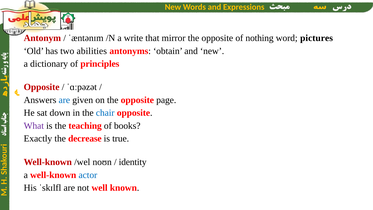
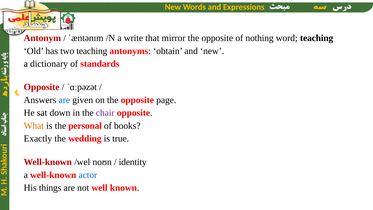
word pictures: pictures -> teaching (317, 38)
two abilities: abilities -> teaching (92, 51)
principles: principles -> standards (100, 64)
chair colour: blue -> purple (105, 113)
What colour: purple -> orange (34, 126)
teaching: teaching -> personal (85, 126)
decrease: decrease -> wedding (85, 139)
ˈskɪlfl: ˈskɪlfl -> things (50, 188)
